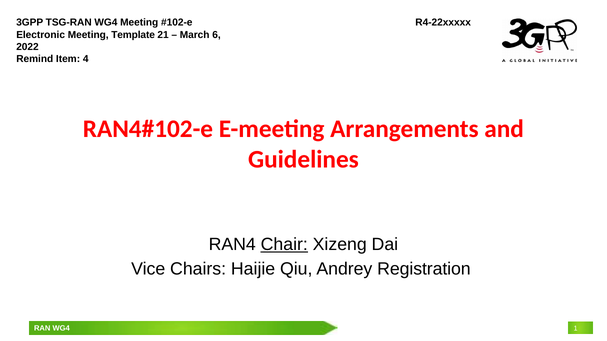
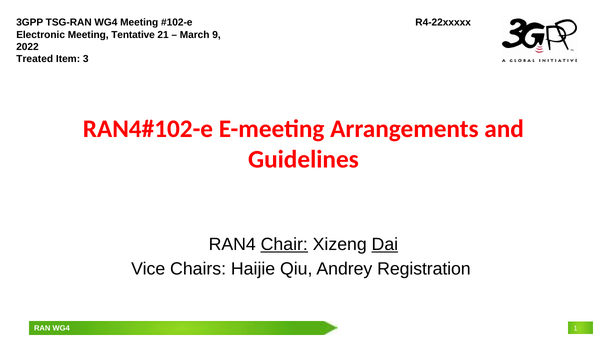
Template: Template -> Tentative (133, 35)
6: 6 -> 9 (216, 35)
Remind: Remind -> Treated (35, 59)
4: 4 -> 3 (86, 59)
Dai underline: none -> present (385, 245)
